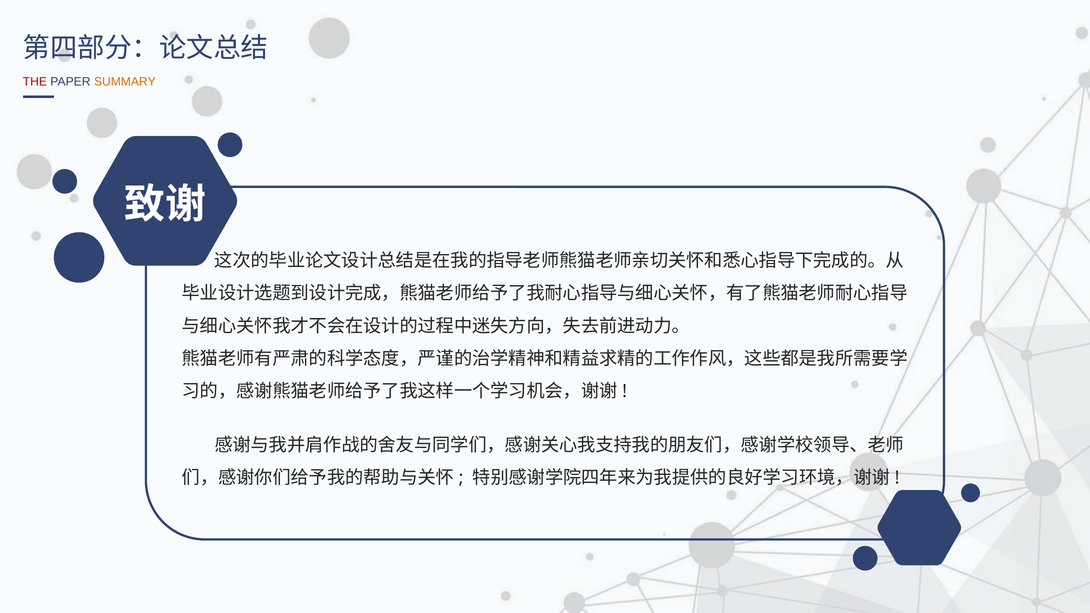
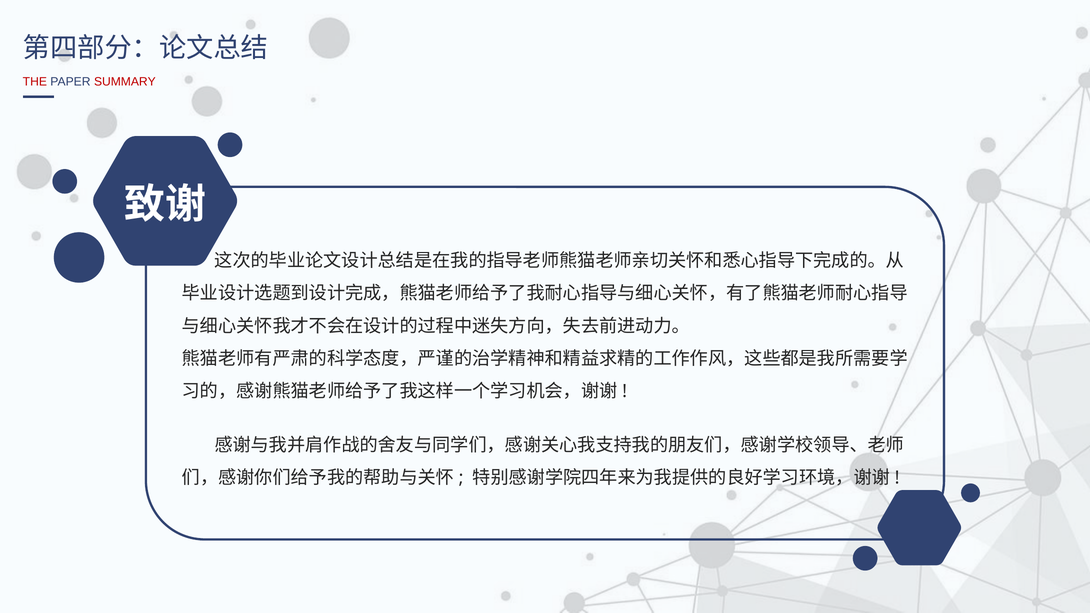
SUMMARY colour: orange -> red (125, 82)
